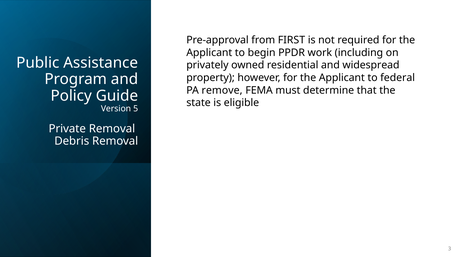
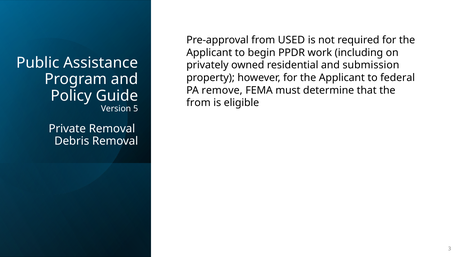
FIRST: FIRST -> USED (291, 40)
widespread: widespread -> submission (371, 65)
state: state -> from (198, 103)
